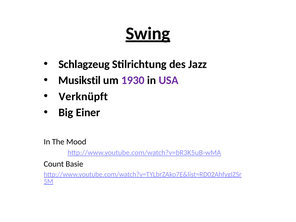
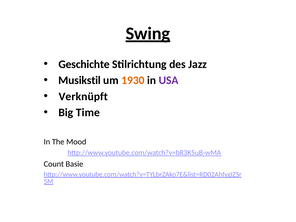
Schlagzeug: Schlagzeug -> Geschichte (84, 64)
1930 colour: purple -> orange (133, 80)
Einer: Einer -> Time (88, 113)
